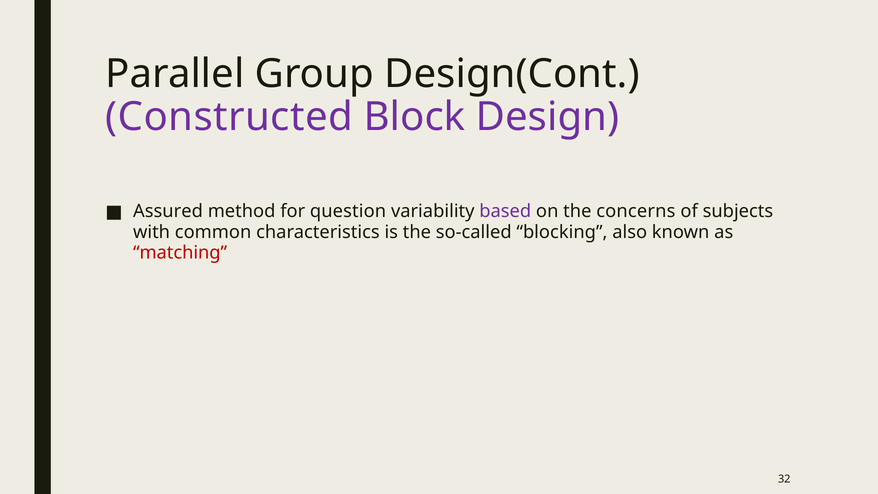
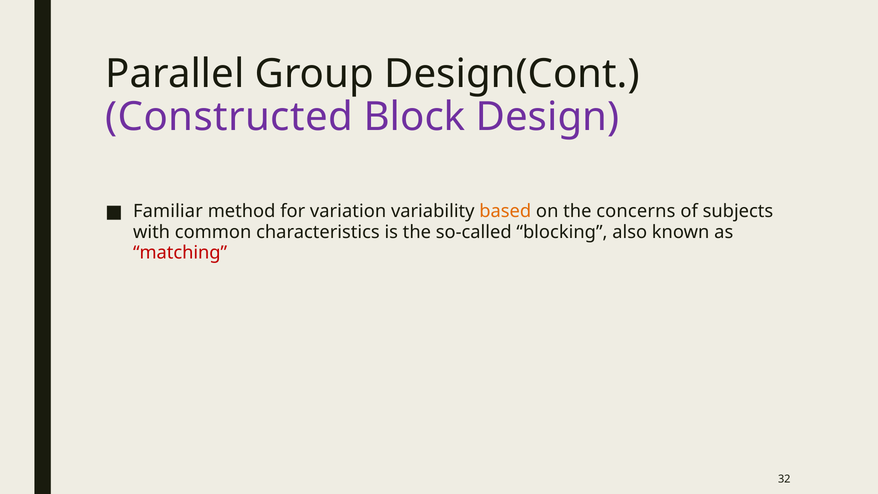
Assured: Assured -> Familiar (168, 211)
question: question -> variation (348, 211)
based colour: purple -> orange (505, 211)
